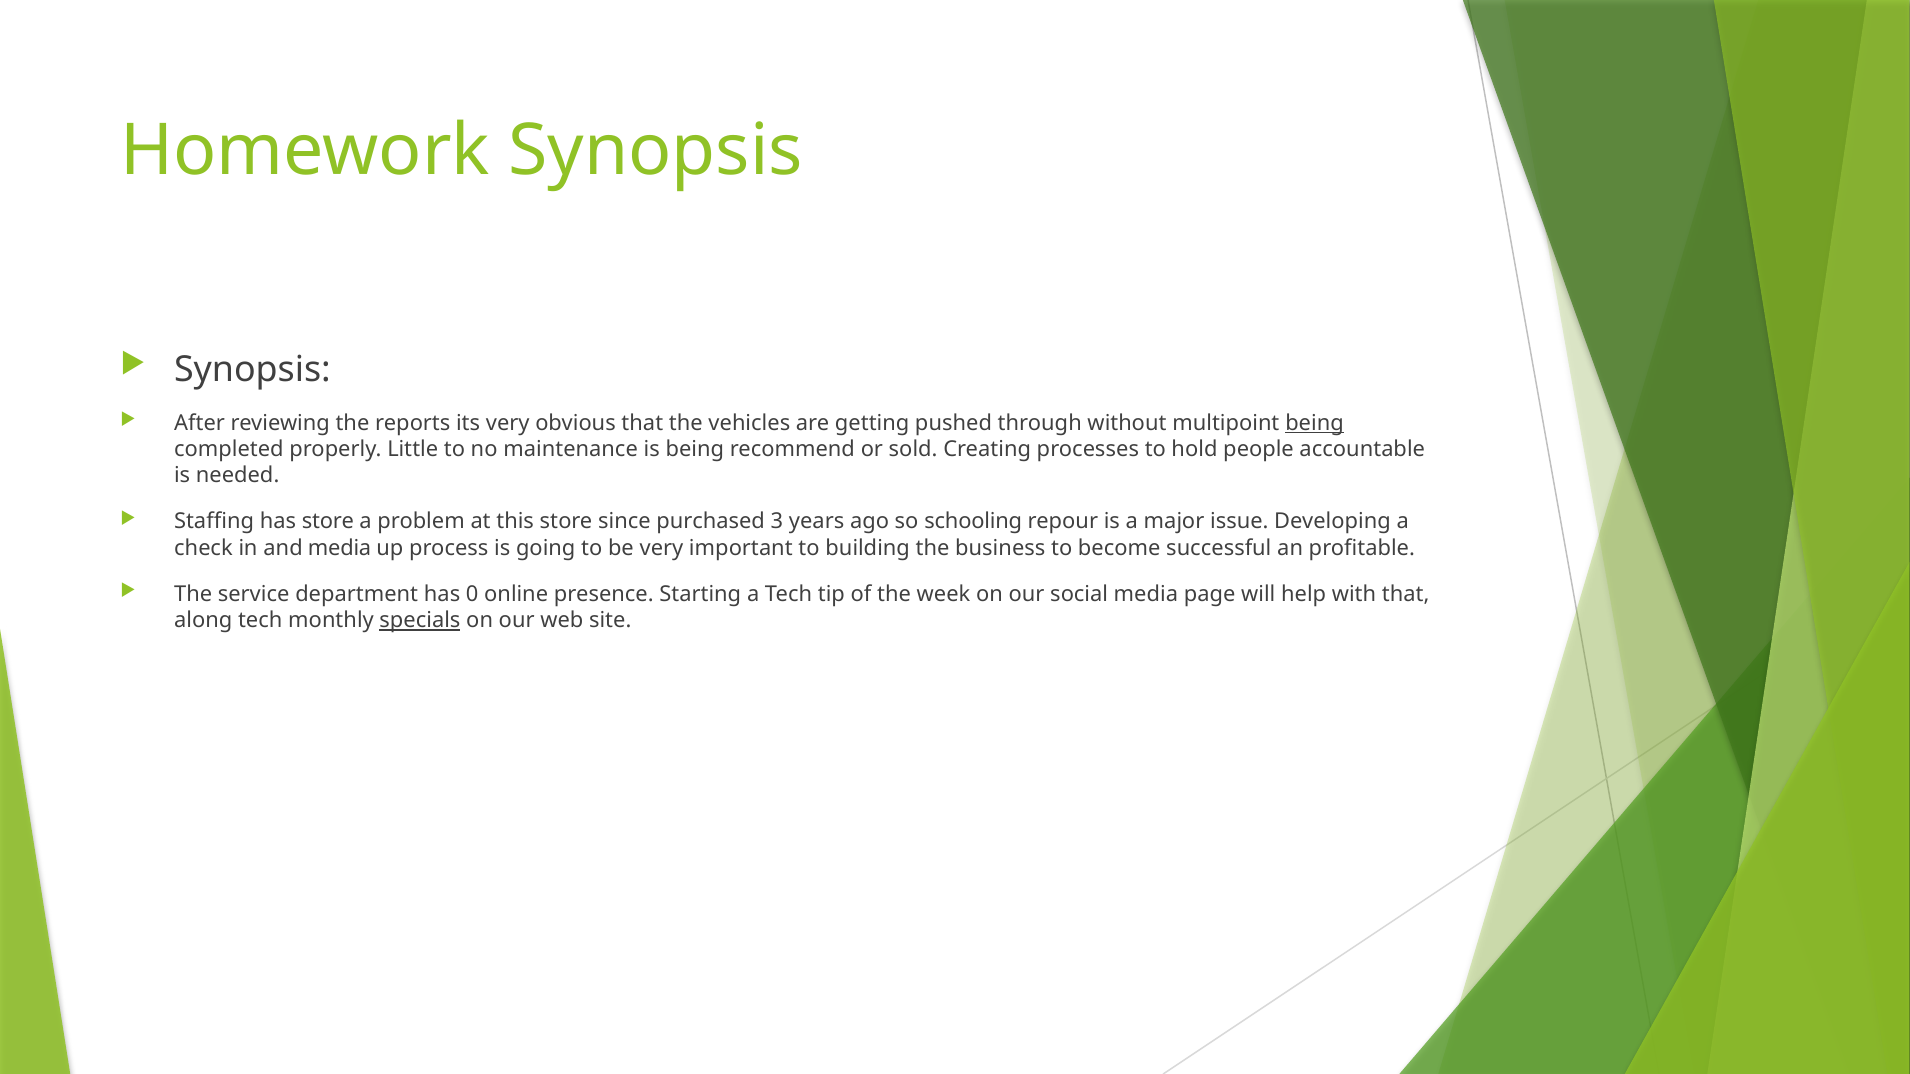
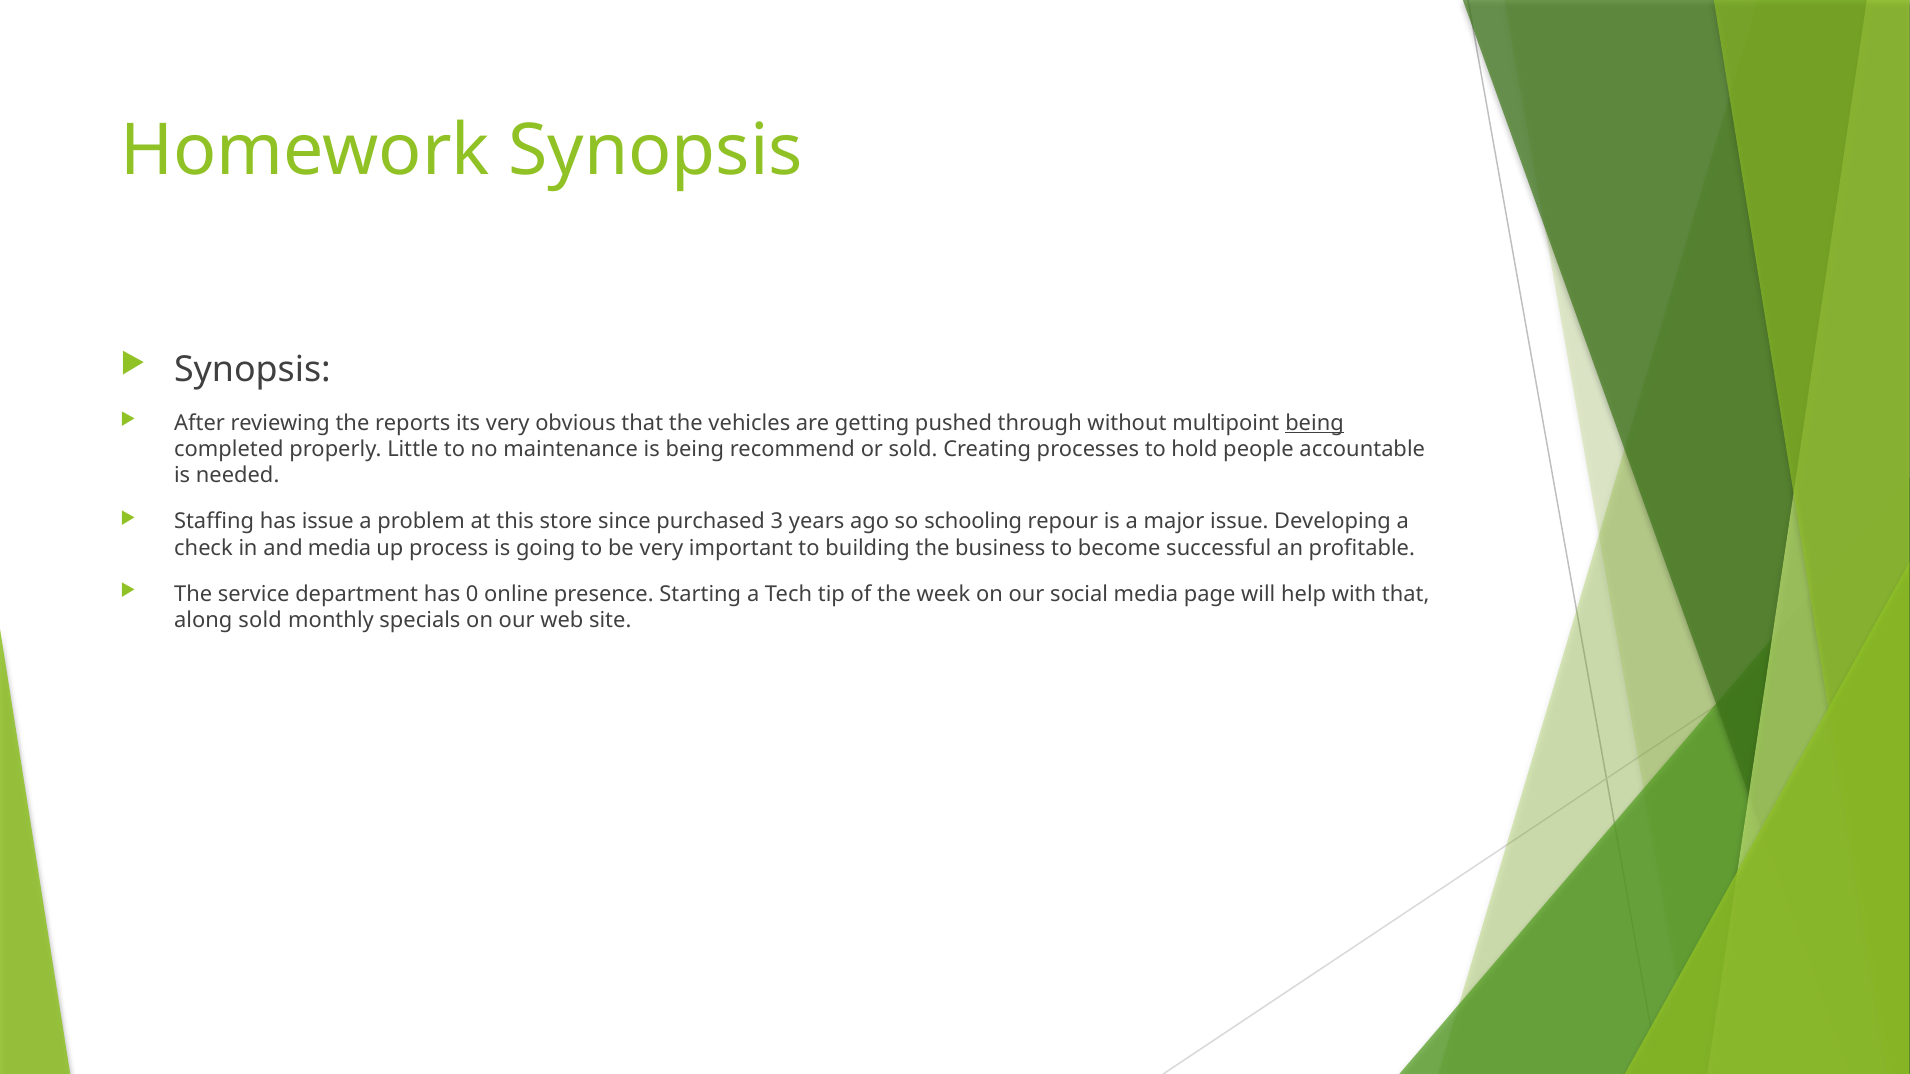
has store: store -> issue (328, 522)
along tech: tech -> sold (260, 621)
specials underline: present -> none (420, 621)
